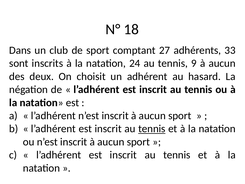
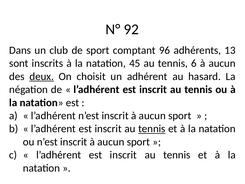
18: 18 -> 92 (131, 29)
27: 27 -> 96 (165, 50)
33: 33 -> 13 (230, 50)
24: 24 -> 45 (135, 63)
9: 9 -> 6 (194, 63)
deux underline: none -> present (42, 76)
